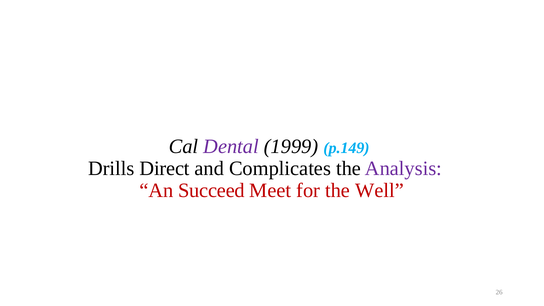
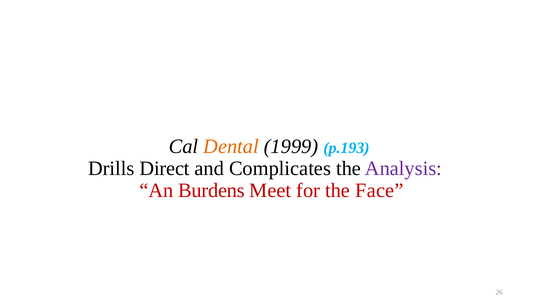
Dental colour: purple -> orange (231, 146)
p.149: p.149 -> p.193 (346, 148)
Succeed: Succeed -> Burdens (211, 190)
Well: Well -> Face (379, 190)
